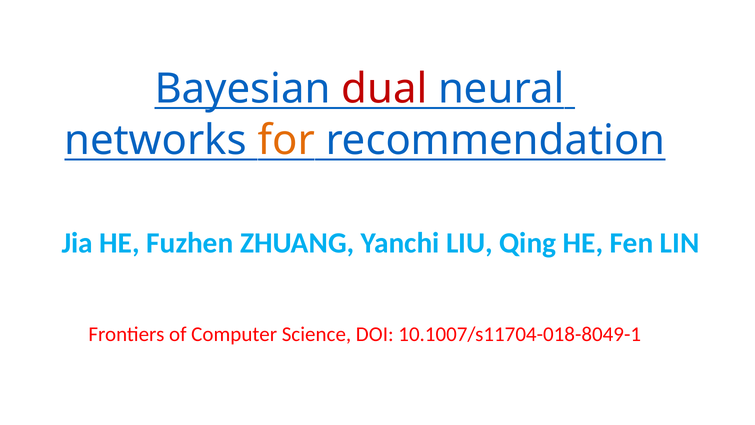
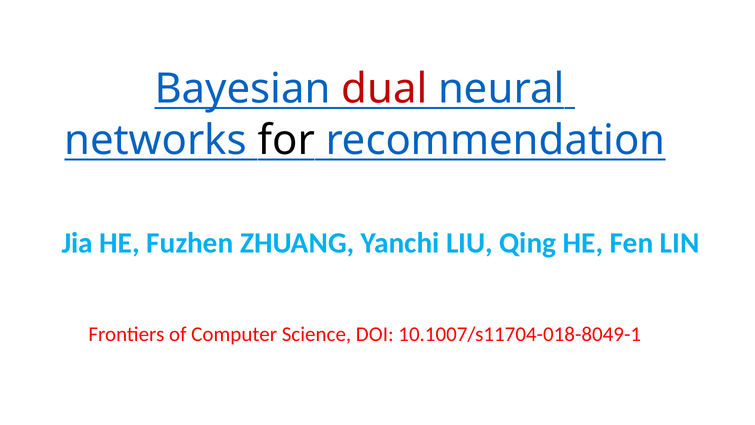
for colour: orange -> black (286, 140)
